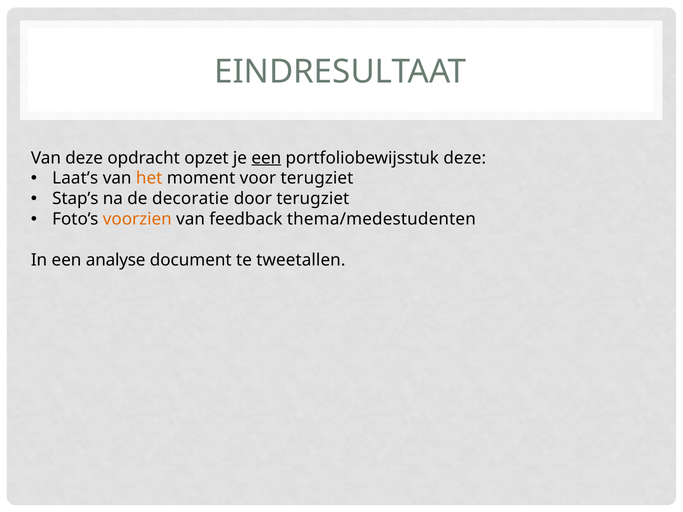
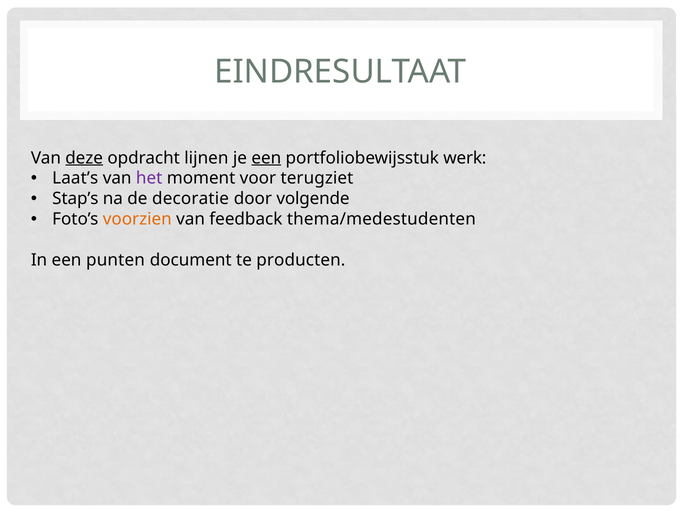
deze underline: none -> present (84, 158)
opzet: opzet -> lijnen (206, 158)
portfoliobewijsstuk deze: deze -> werk (465, 158)
het colour: orange -> purple (149, 178)
door terugziet: terugziet -> volgende (313, 199)
analyse: analyse -> punten (116, 260)
tweetallen: tweetallen -> producten (301, 260)
